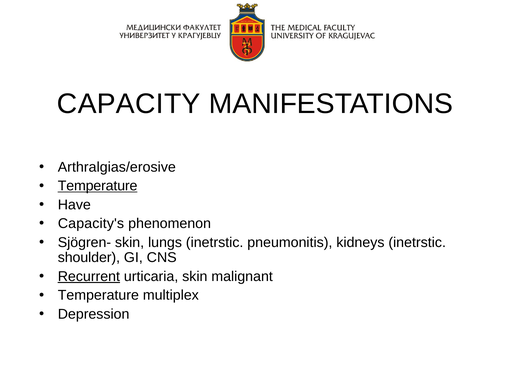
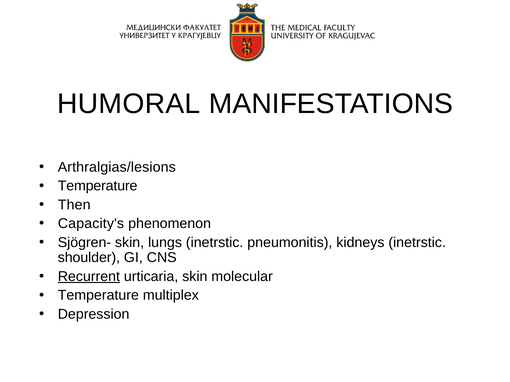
CAPACITY: CAPACITY -> HUMORAL (129, 104)
Arthralgias/erosive: Arthralgias/erosive -> Arthralgias/lesions (117, 167)
Temperature underline: present -> none (98, 186)
Have: Have -> Then (74, 205)
malignant: malignant -> molecular (242, 277)
